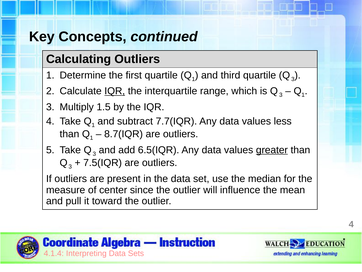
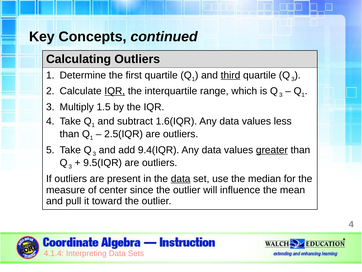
third underline: none -> present (231, 75)
7.7(IQR: 7.7(IQR -> 1.6(IQR (176, 121)
8.7(IQR: 8.7(IQR -> 2.5(IQR (124, 134)
6.5(IQR: 6.5(IQR -> 9.4(IQR (159, 150)
7.5(IQR: 7.5(IQR -> 9.5(IQR (103, 163)
data underline: none -> present (181, 178)
